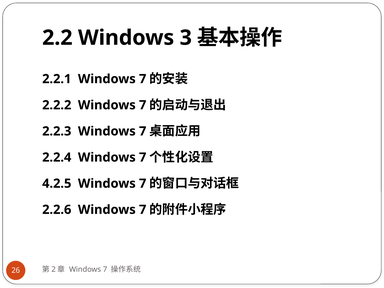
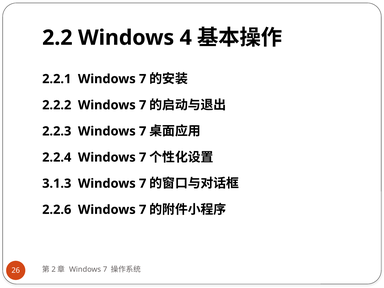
3: 3 -> 4 (186, 38)
4.2.5: 4.2.5 -> 3.1.3 (57, 184)
